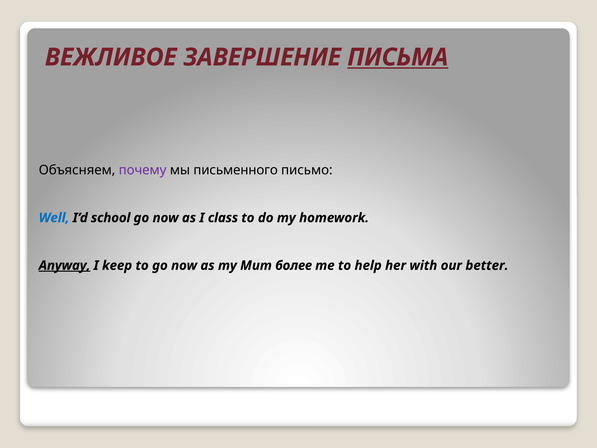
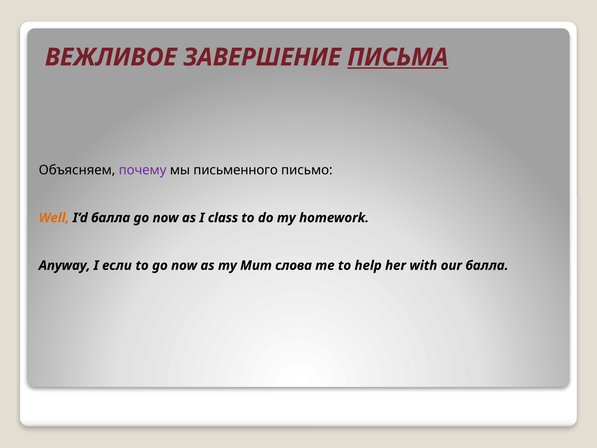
Well colour: blue -> orange (54, 218)
I’d school: school -> балла (111, 218)
Anyway underline: present -> none (65, 265)
keep: keep -> если (117, 265)
более: более -> слова (294, 265)
our better: better -> балла (487, 265)
